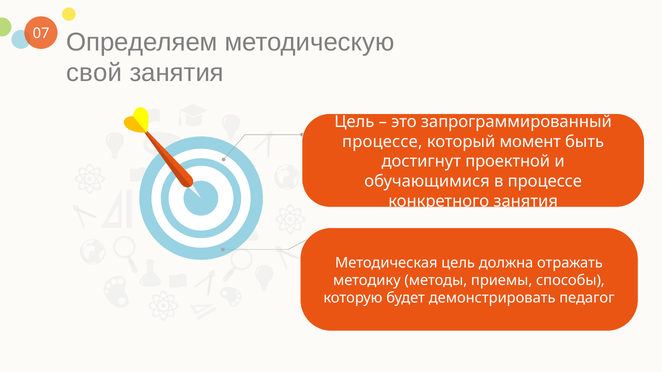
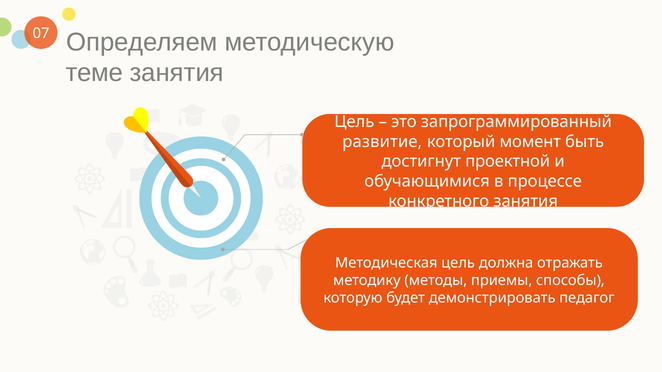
свой: свой -> теме (95, 73)
процессе: процессе -> развитие (382, 142)
